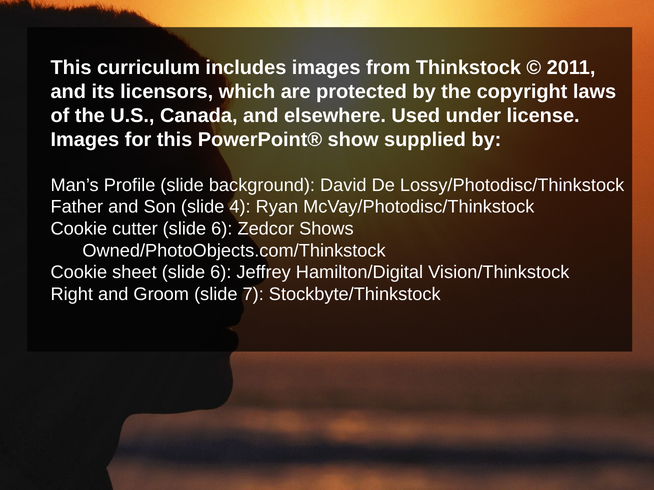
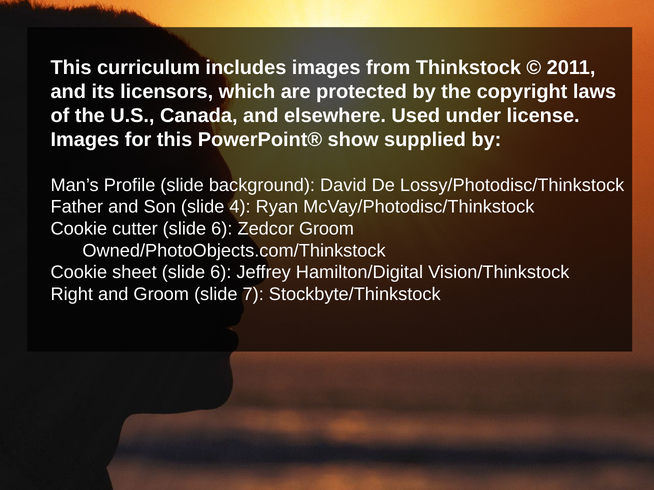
Zedcor Shows: Shows -> Groom (327, 229)
